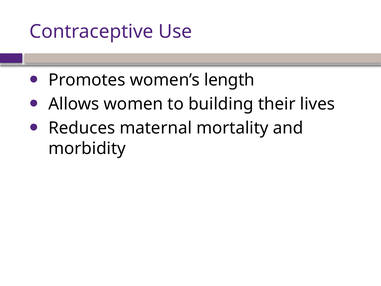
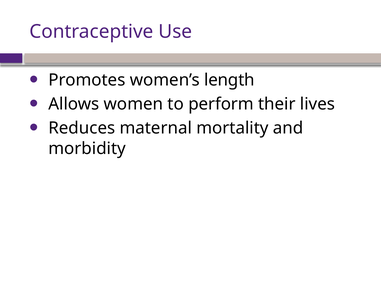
building: building -> perform (221, 104)
